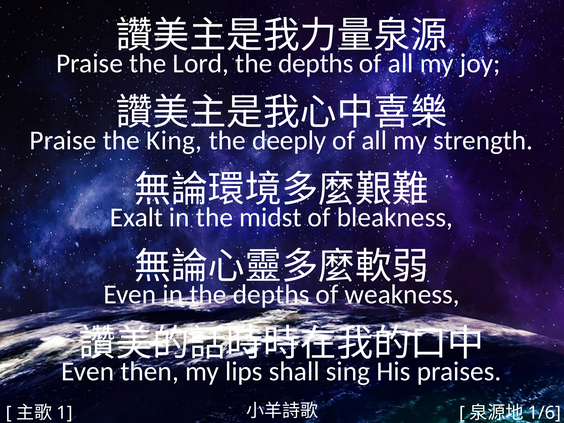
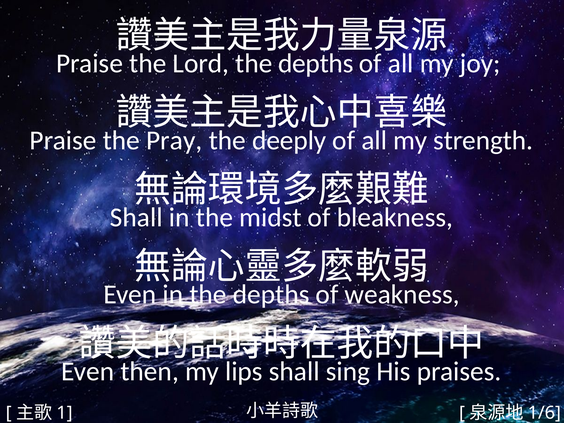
King: King -> Pray (174, 140)
Exalt: Exalt -> Shall (136, 217)
